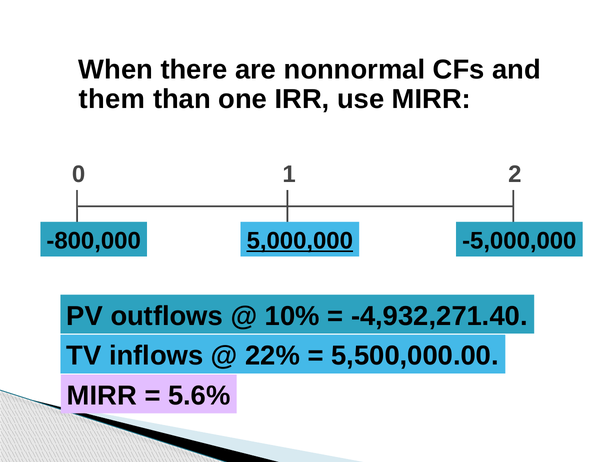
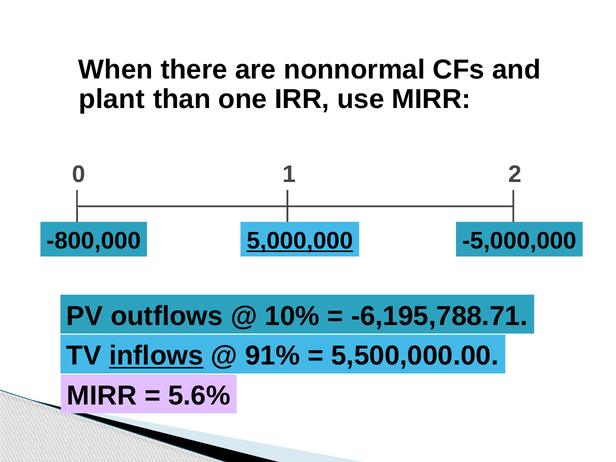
them: them -> plant (112, 99)
-4,932,271.40: -4,932,271.40 -> -6,195,788.71 (439, 316)
inflows underline: none -> present (156, 356)
22%: 22% -> 91% (273, 356)
